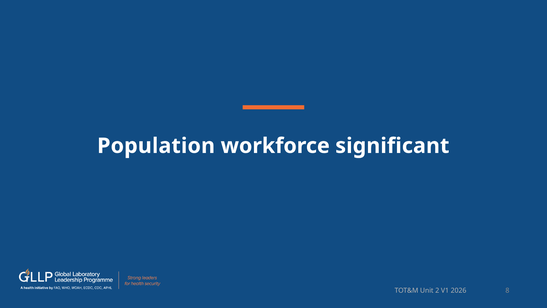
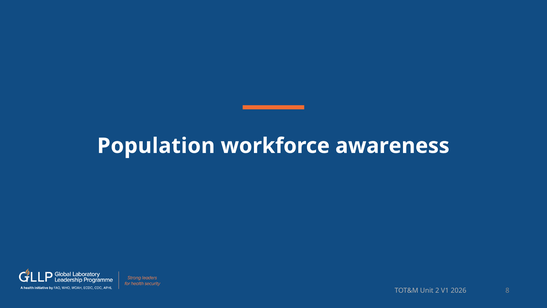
significant: significant -> awareness (392, 146)
